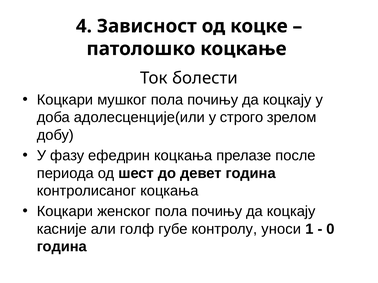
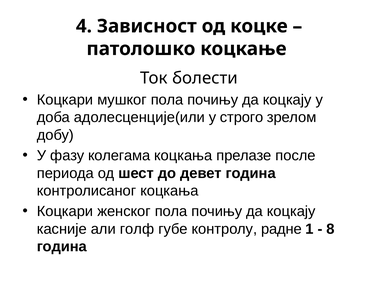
ефедрин: ефедрин -> колегама (119, 156)
уноси: уноси -> радне (281, 229)
0: 0 -> 8 (331, 229)
